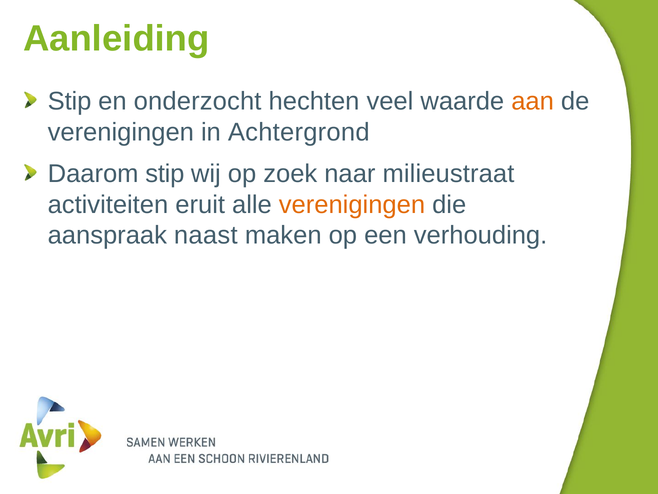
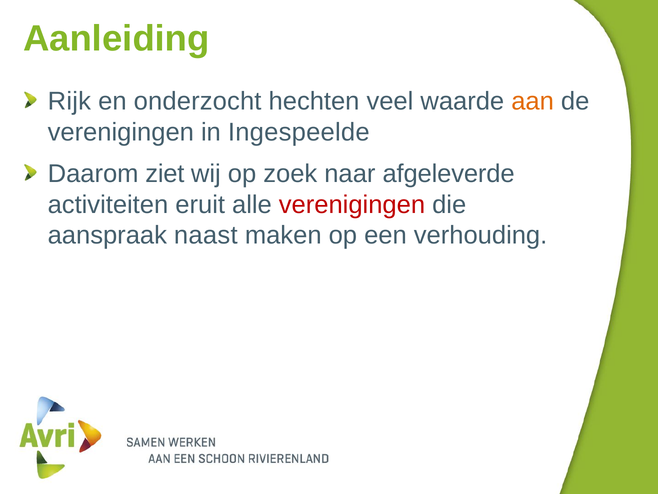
Stip: Stip -> Rijk (69, 101)
Achtergrond: Achtergrond -> Ingespeelde (299, 132)
Daarom stip: stip -> ziet (165, 174)
milieustraat: milieustraat -> afgeleverde (449, 174)
verenigingen colour: orange -> red (352, 204)
